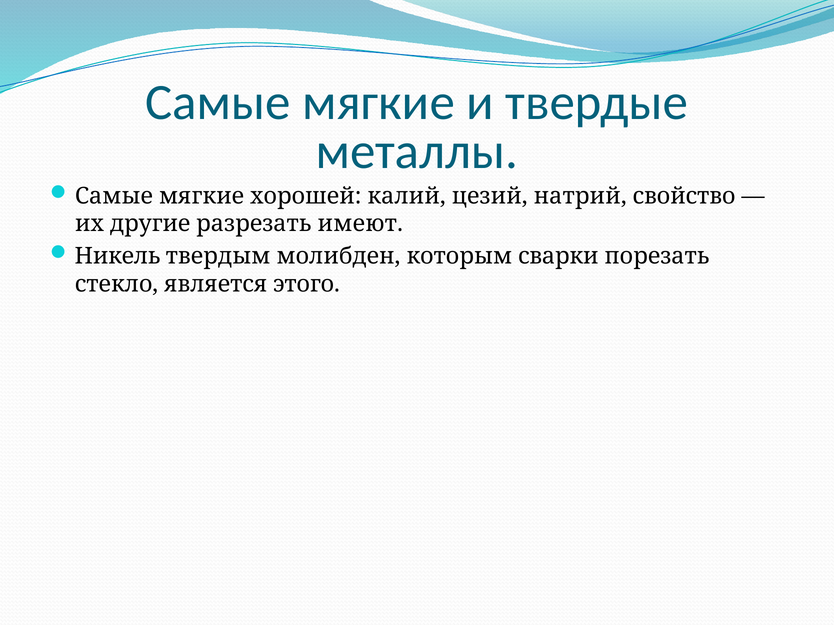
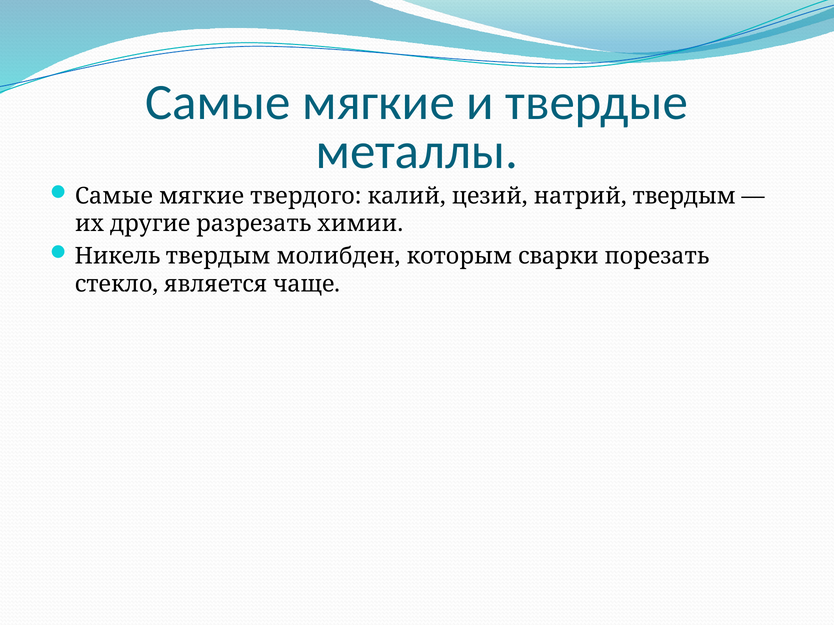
хорошей: хорошей -> твердого (306, 196)
натрий свойство: свойство -> твердым (684, 196)
имеют: имеют -> химии (360, 224)
этого: этого -> чаще (307, 284)
